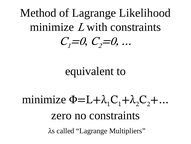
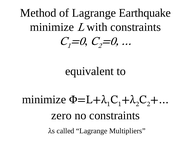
Likelihood: Likelihood -> Earthquake (145, 13)
